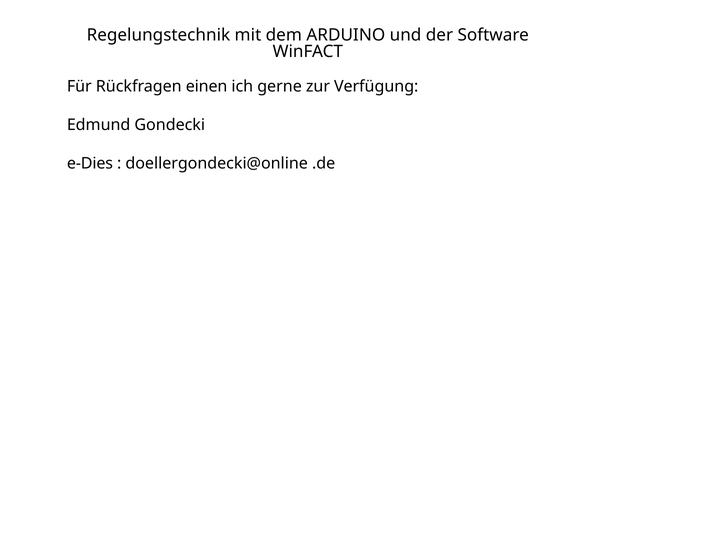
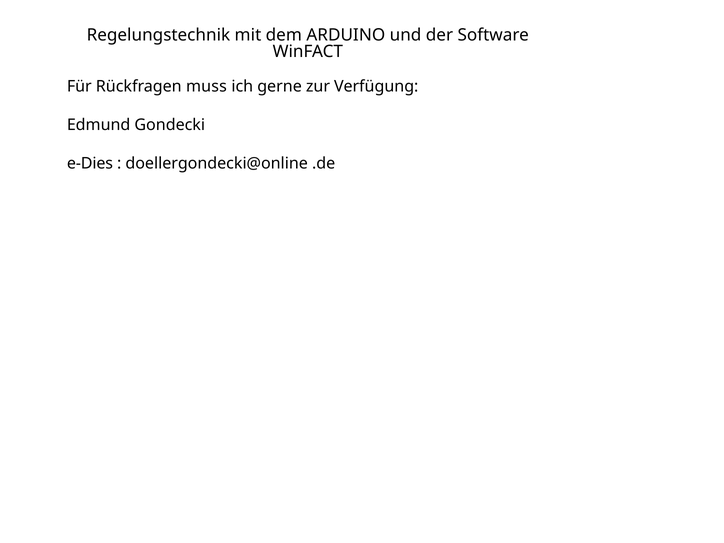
einen: einen -> muss (206, 86)
